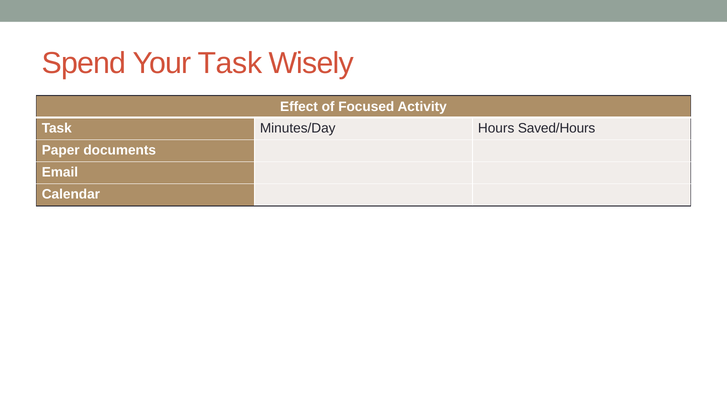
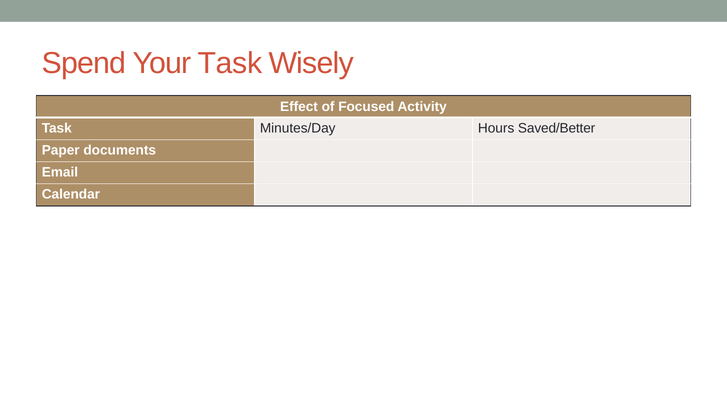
Saved/Hours: Saved/Hours -> Saved/Better (557, 128)
